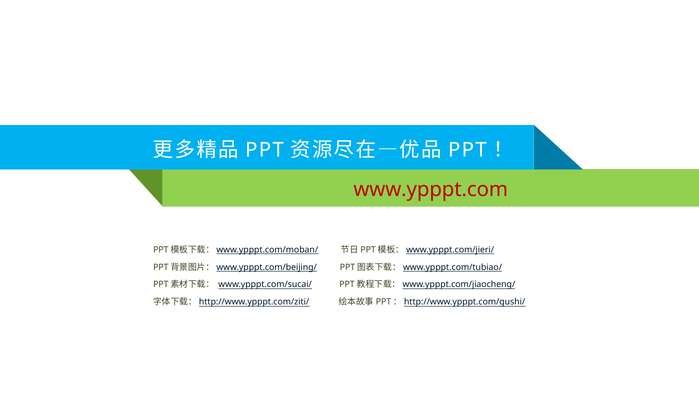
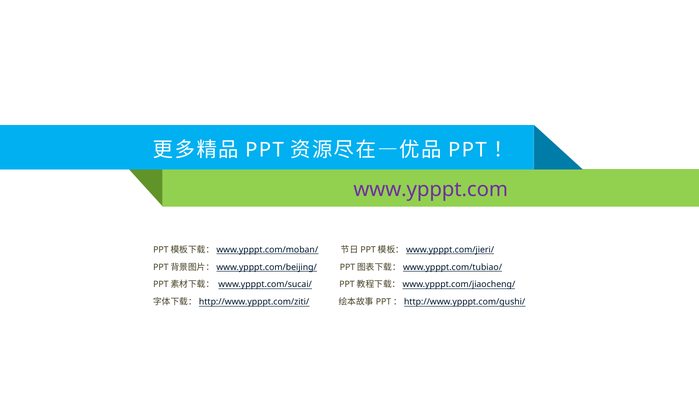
www.ypppt.com colour: red -> purple (431, 189)
